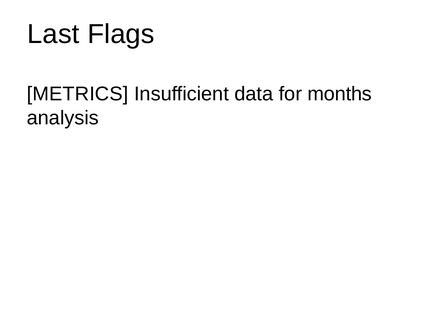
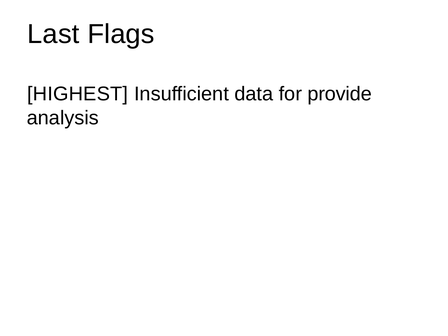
METRICS: METRICS -> HIGHEST (78, 94)
months: months -> provide (340, 94)
